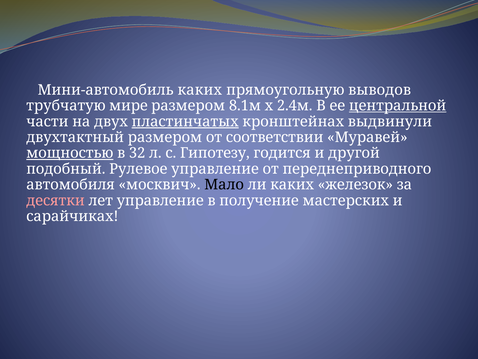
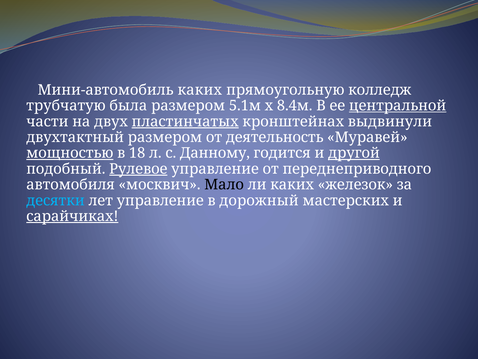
выводов: выводов -> колледж (380, 90)
мире: мире -> была (128, 106)
8.1м: 8.1м -> 5.1м (245, 106)
2.4м: 2.4м -> 8.4м (295, 106)
соответствии: соответствии -> деятельность (275, 137)
32: 32 -> 18 (137, 153)
Гипотезу: Гипотезу -> Данному (215, 153)
другой underline: none -> present (354, 153)
Рулевое underline: none -> present (138, 169)
десятки colour: pink -> light blue (56, 200)
получение: получение -> дорожный (259, 200)
сарайчиках underline: none -> present (72, 216)
